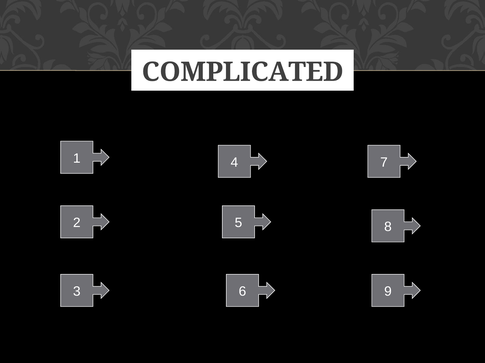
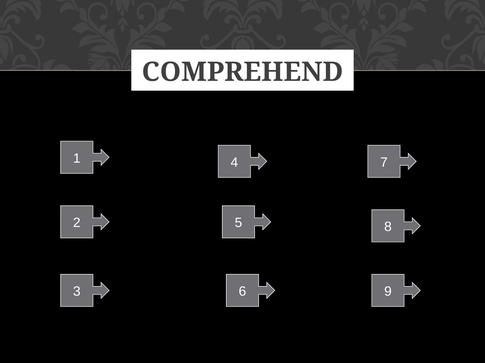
COMPLICATED: COMPLICATED -> COMPREHEND (242, 72)
